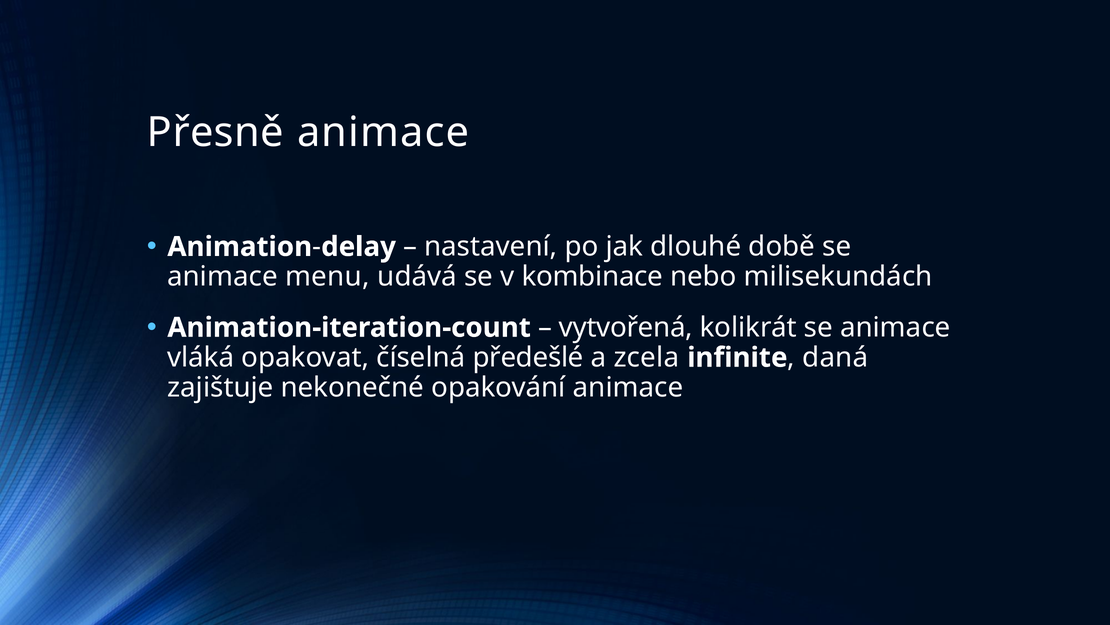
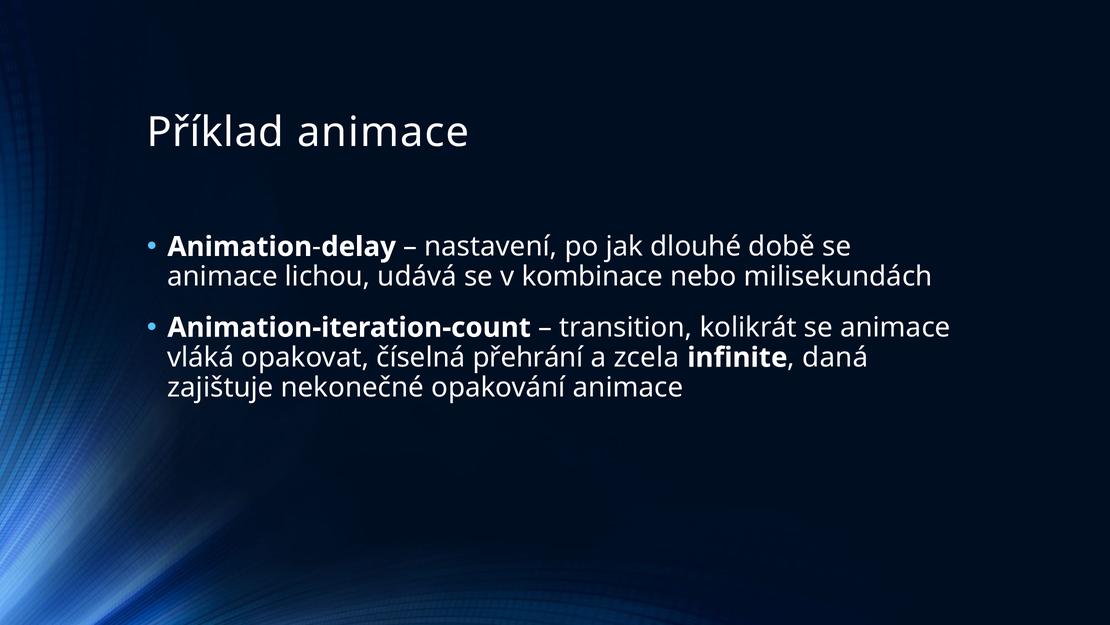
Přesně: Přesně -> Příklad (215, 133)
menu: menu -> lichou (328, 277)
vytvořená: vytvořená -> transition (626, 327)
předešlé: předešlé -> přehrání (528, 357)
